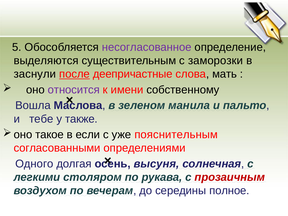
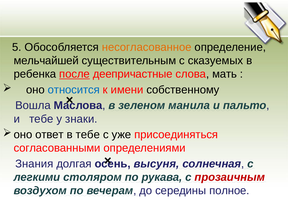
несогласованное colour: purple -> orange (147, 47)
выделяются: выделяются -> мельчайшей (46, 61)
заморозки: заморозки -> сказуемых (216, 61)
заснули: заснули -> ребенка (35, 74)
относится colour: purple -> blue (74, 90)
также: также -> знаки (81, 119)
такое: такое -> ответ (49, 135)
в если: если -> тебе (88, 135)
пояснительным: пояснительным -> присоединяться (176, 135)
Одного: Одного -> Знания (34, 164)
